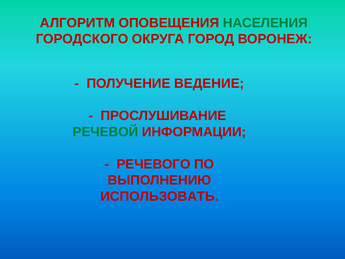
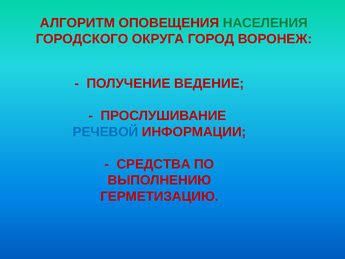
РЕЧЕВОЙ colour: green -> blue (105, 132)
РЕЧЕВОГО: РЕЧЕВОГО -> СРЕДСТВА (153, 164)
ИСПОЛЬЗОВАТЬ: ИСПОЛЬЗОВАТЬ -> ГЕРМЕТИЗАЦИЮ (159, 196)
